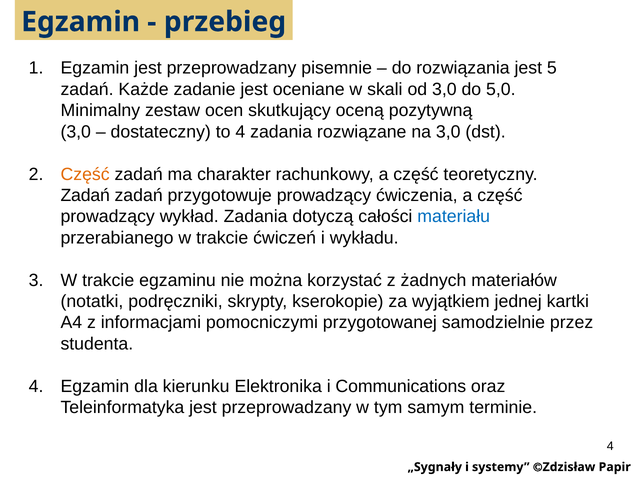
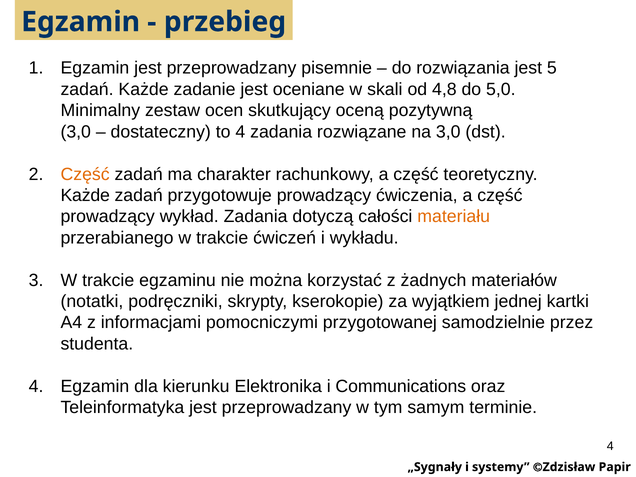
od 3,0: 3,0 -> 4,8 (444, 89)
Zadań: Zadań -> Każde (85, 195)
materiału colour: blue -> orange (454, 217)
